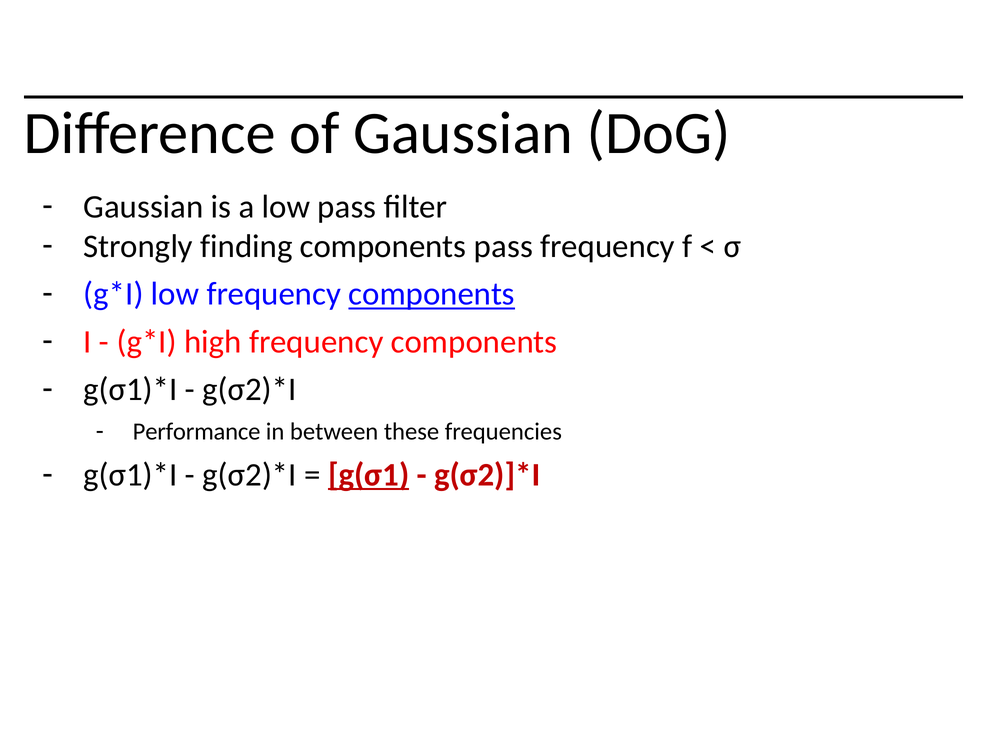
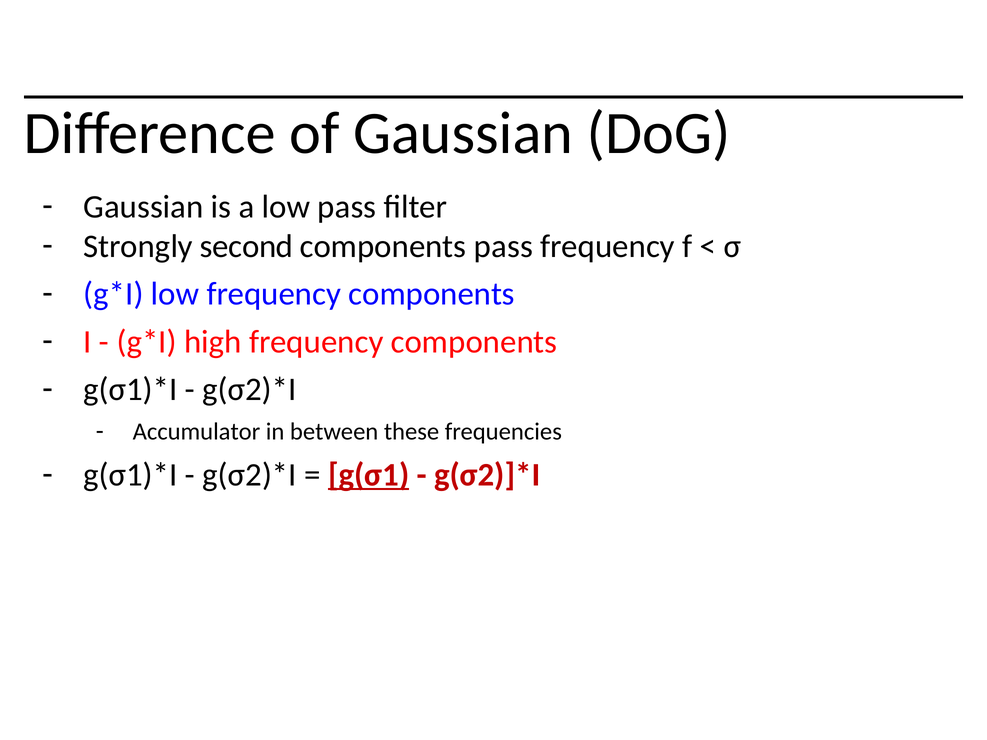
finding: finding -> second (247, 246)
components underline: present -> none (432, 294)
Performance: Performance -> Accumulator (196, 432)
